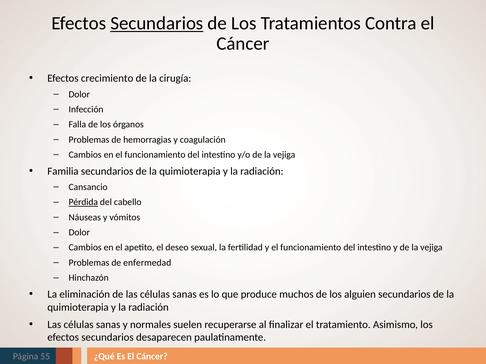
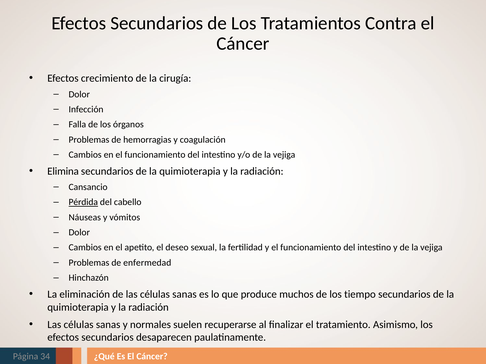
Secundarios underline: present -> none (157, 23)
Familia: Familia -> Elimina (63, 171)
alguien: alguien -> tiempo (360, 295)
55: 55 -> 34 (45, 357)
